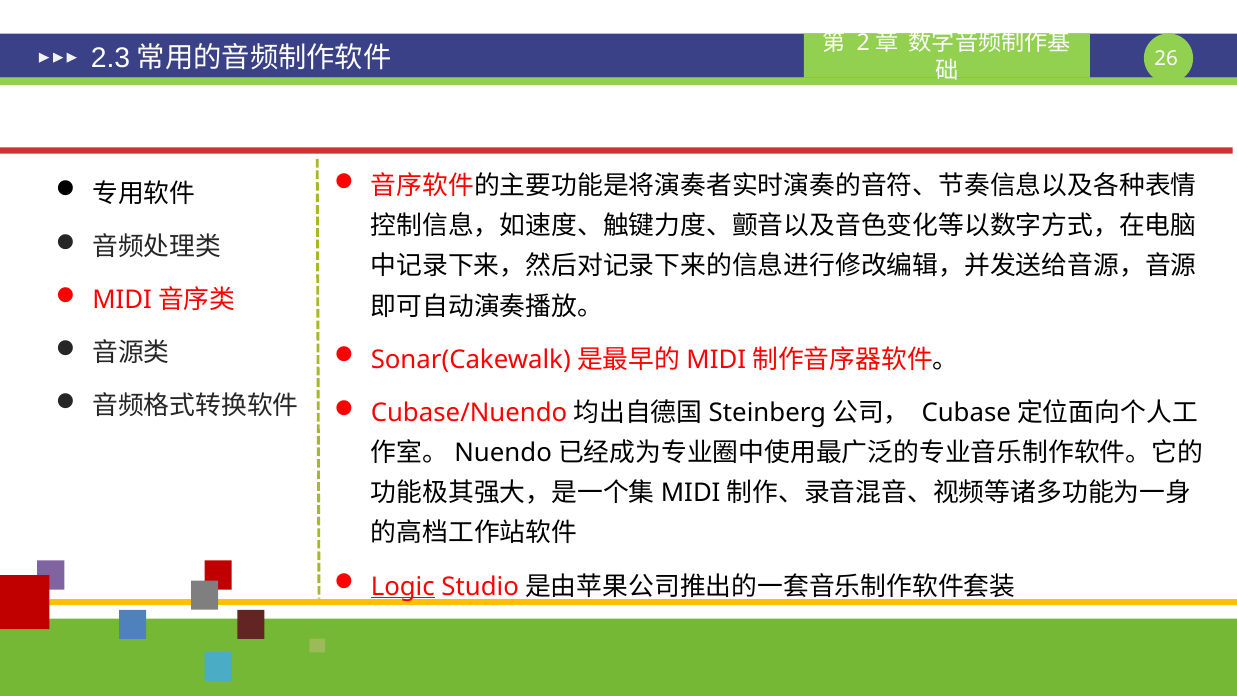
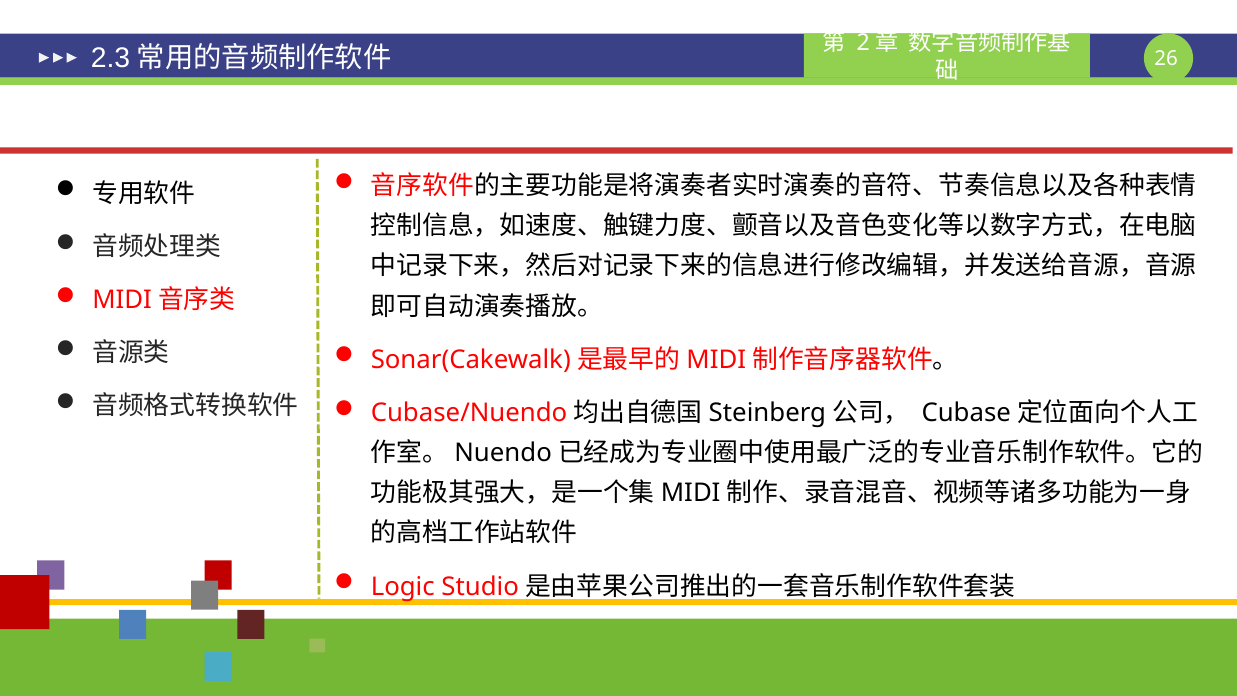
Logic underline: present -> none (403, 586)
